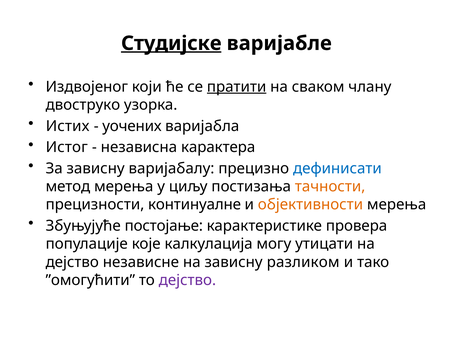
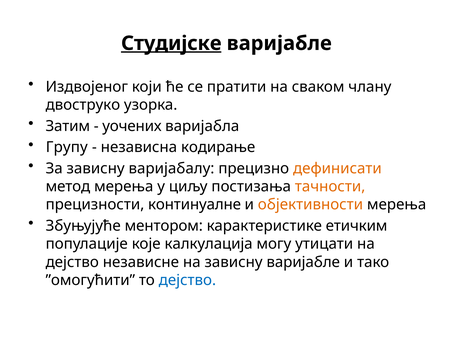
пратити underline: present -> none (237, 87)
Истих: Истих -> Затим (68, 126)
Истог: Истог -> Групу (67, 147)
карактера: карактера -> кодирање (218, 147)
дефинисати colour: blue -> orange (337, 168)
постојање: постојање -> ментором (164, 226)
провера: провера -> етичким (357, 226)
зависну разликом: разликом -> варијабле (303, 262)
дејство colour: purple -> blue (187, 280)
